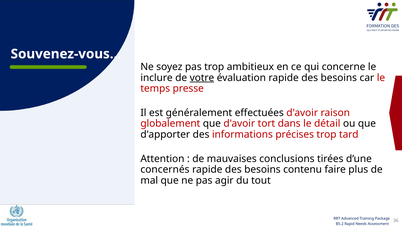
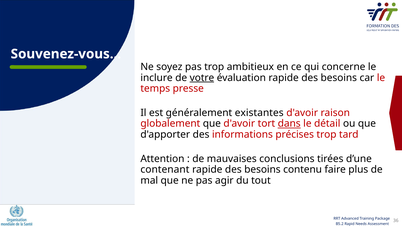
effectuées: effectuées -> existantes (259, 113)
dans underline: none -> present (289, 124)
concernés: concernés -> contenant (165, 170)
